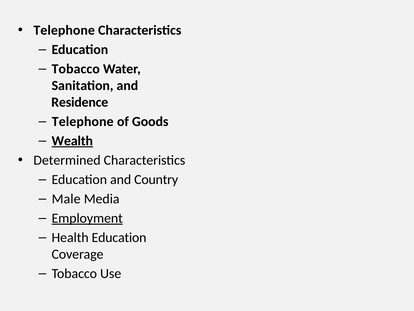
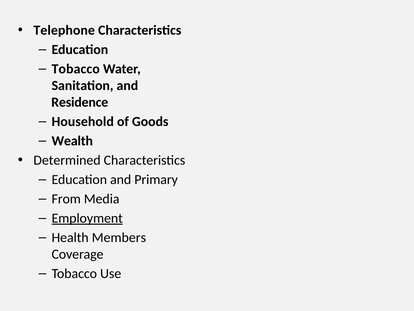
Telephone: Telephone -> Household (83, 121)
Wealth underline: present -> none (72, 141)
Country: Country -> Primary (156, 179)
Male: Male -> From (66, 199)
Health Education: Education -> Members (119, 237)
